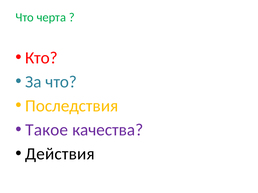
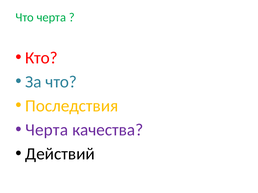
Такое: Такое -> Черта (47, 130)
Действия: Действия -> Действий (60, 154)
